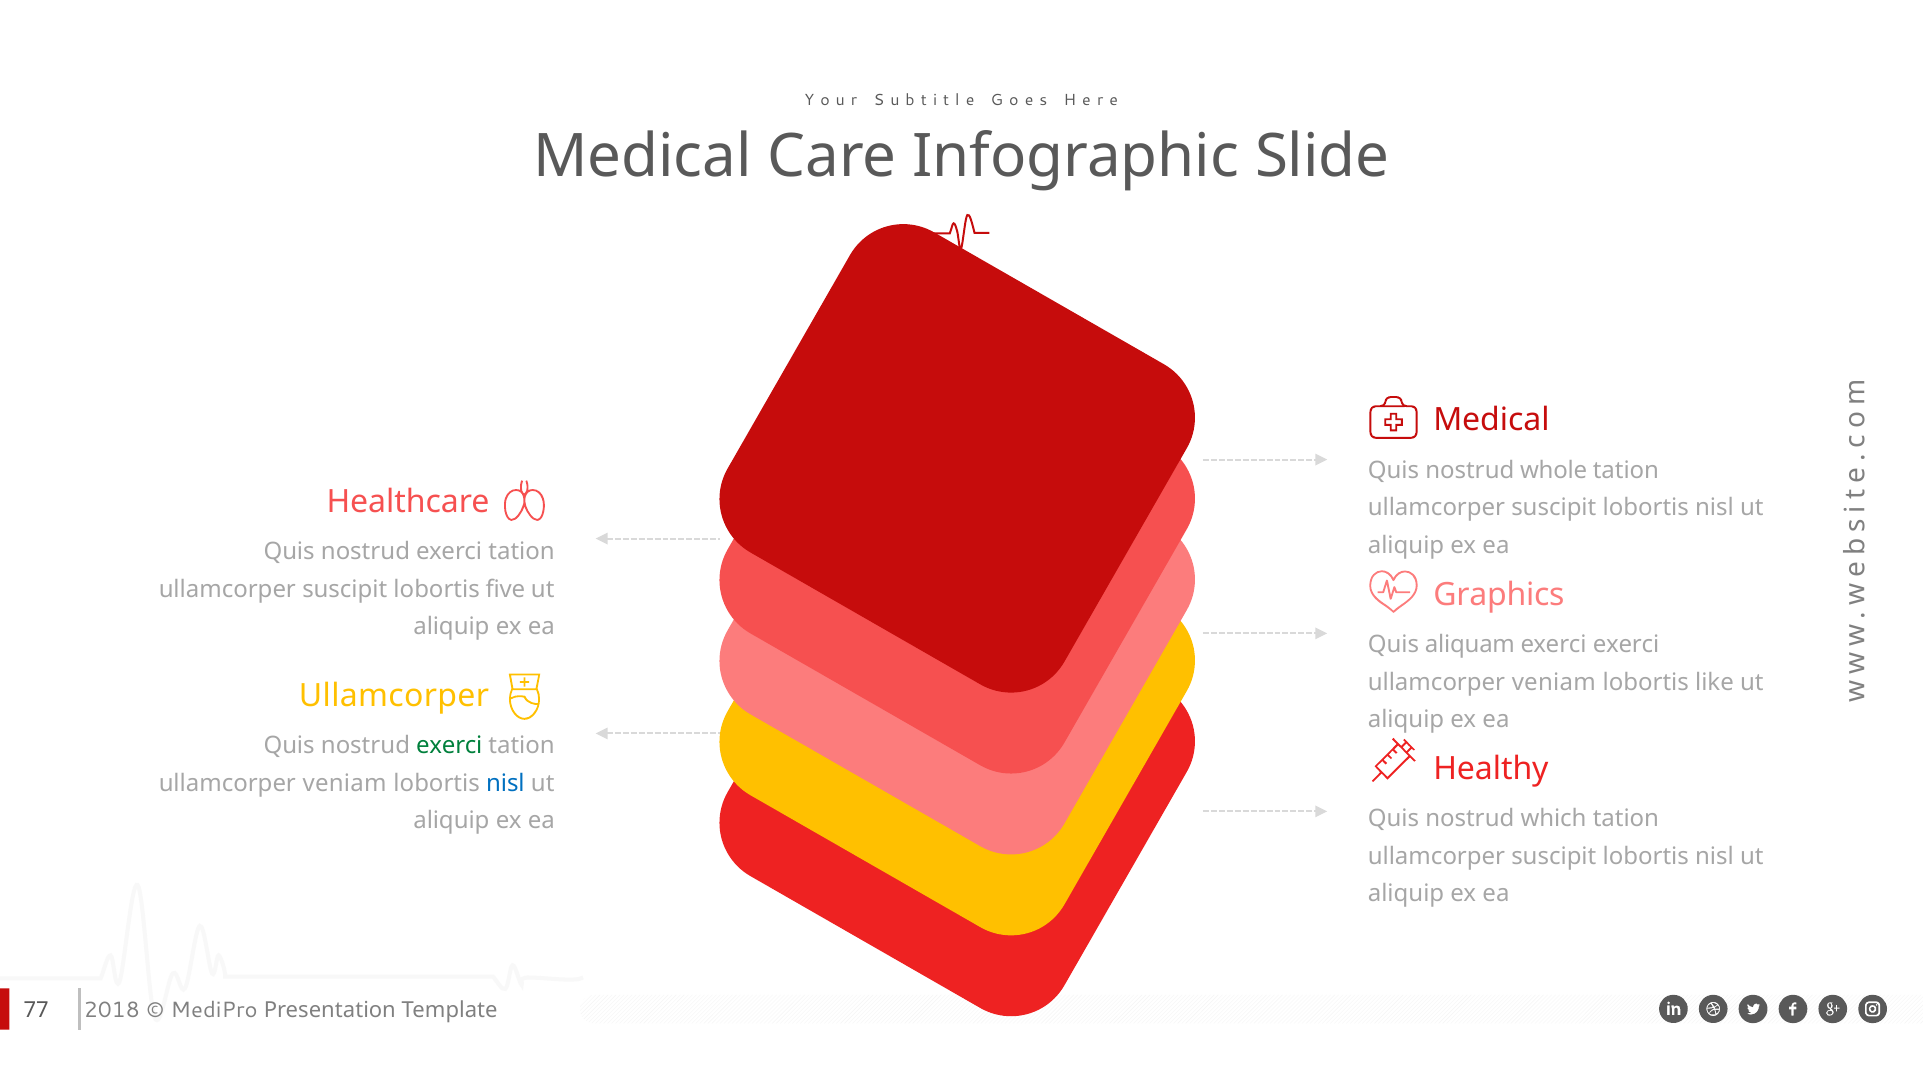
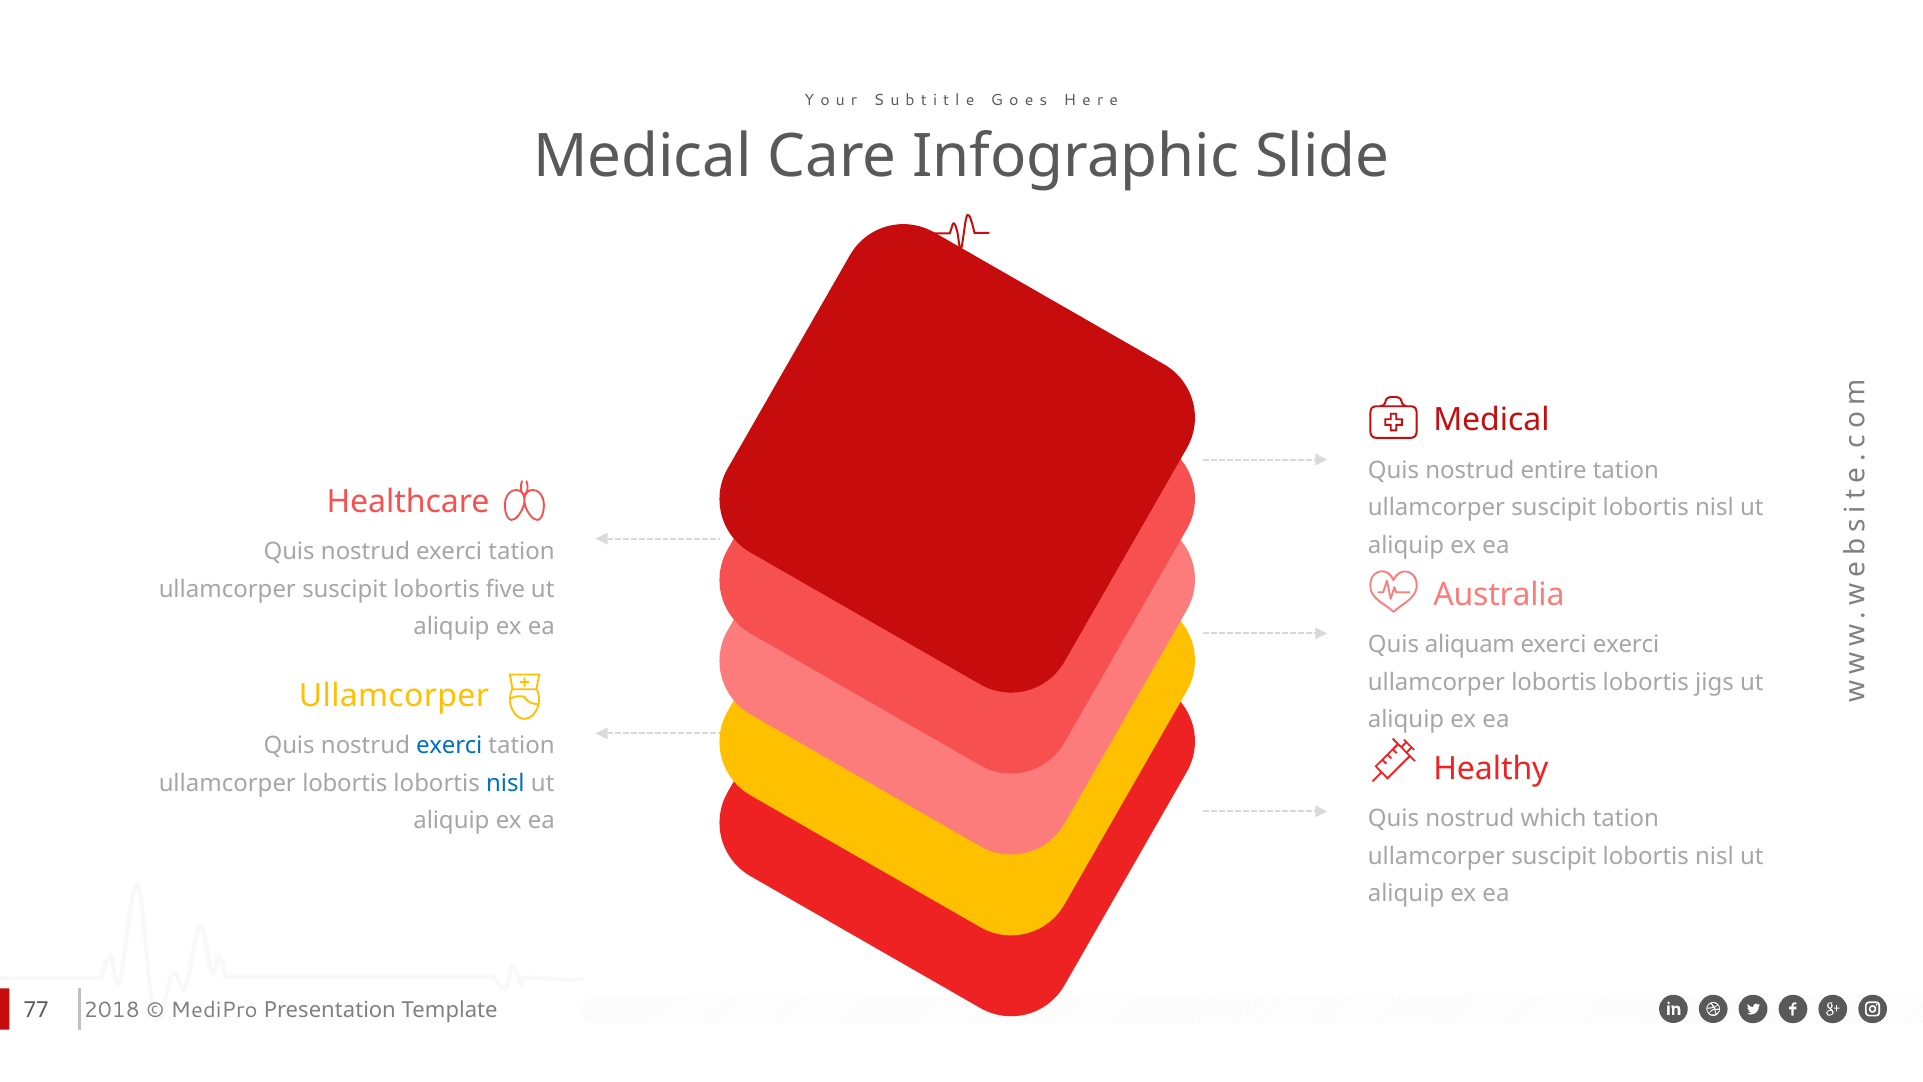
whole: whole -> entire (1554, 470)
Graphics: Graphics -> Australia (1499, 594)
veniam: veniam -> lobortis (1554, 682)
like: like -> jigs (1714, 682)
exerci colour: green -> blue (449, 745)
veniam: veniam -> lobortis (345, 783)
